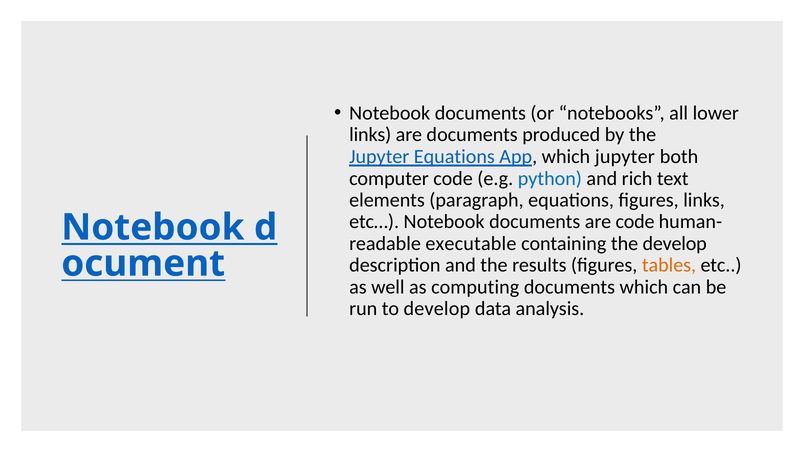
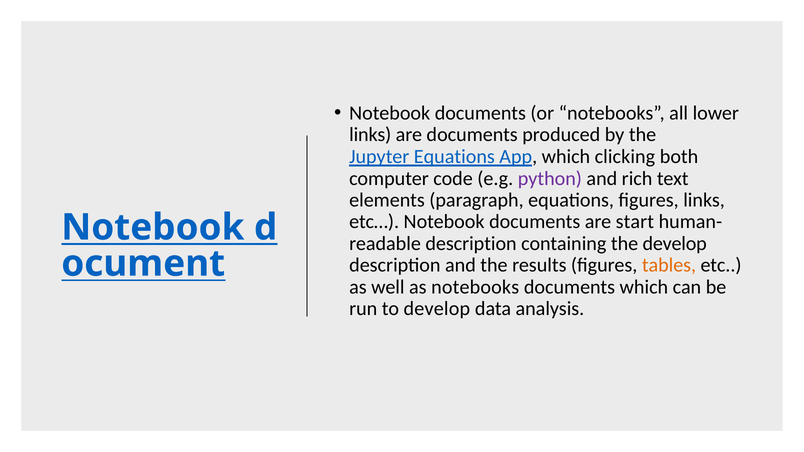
which jupyter: jupyter -> clicking (625, 157)
python colour: blue -> purple (550, 179)
are code: code -> start (635, 222)
executable: executable -> description (471, 244)
as computing: computing -> notebooks (475, 287)
